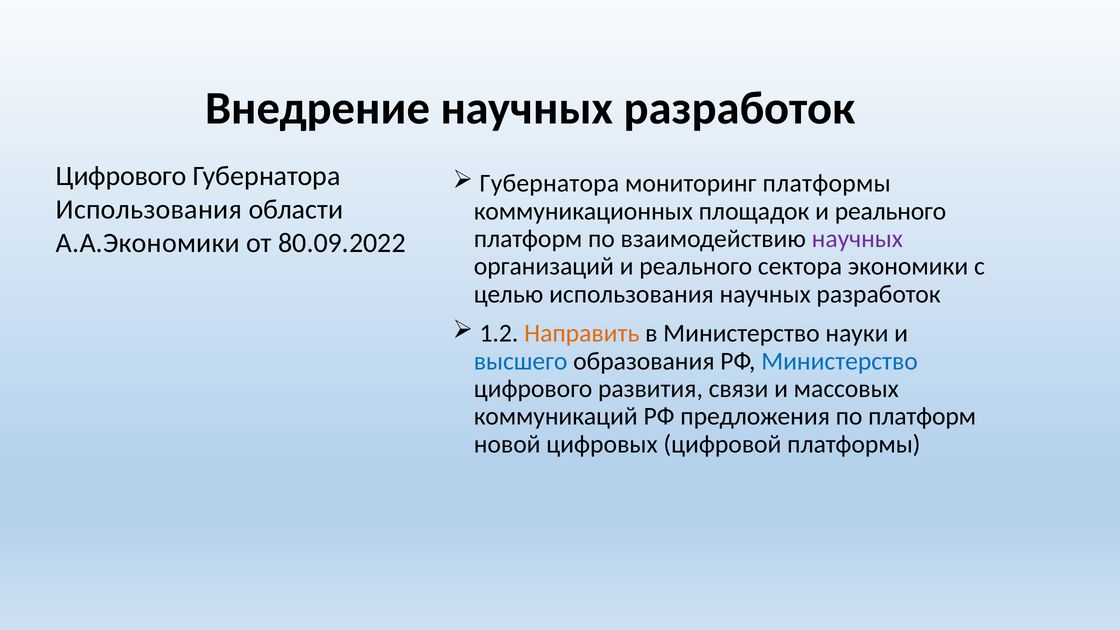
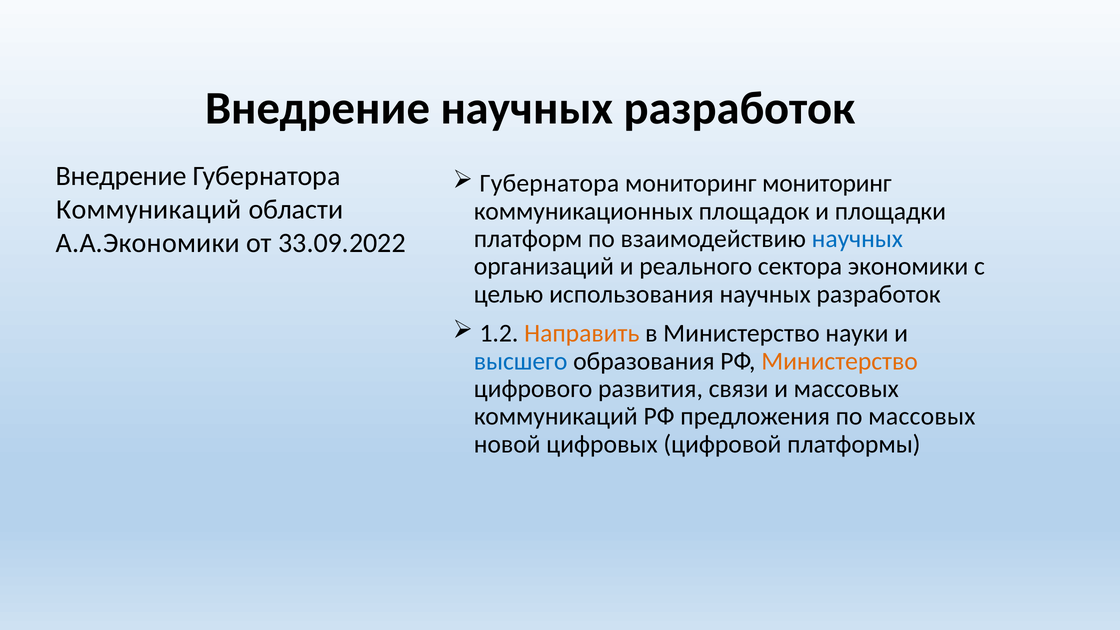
Цифрового: Цифрового -> Внедрение (121, 176)
мониторинг платформы: платформы -> мониторинг (827, 183)
Использования: Использования -> Коммуникаций (149, 209)
площадок и реального: реального -> площадки (890, 211)
научных colour: purple -> blue (857, 239)
80.09.2022: 80.09.2022 -> 33.09.2022 (342, 243)
Министерство colour: blue -> orange (840, 361)
по платформ: платформ -> массовых (922, 416)
